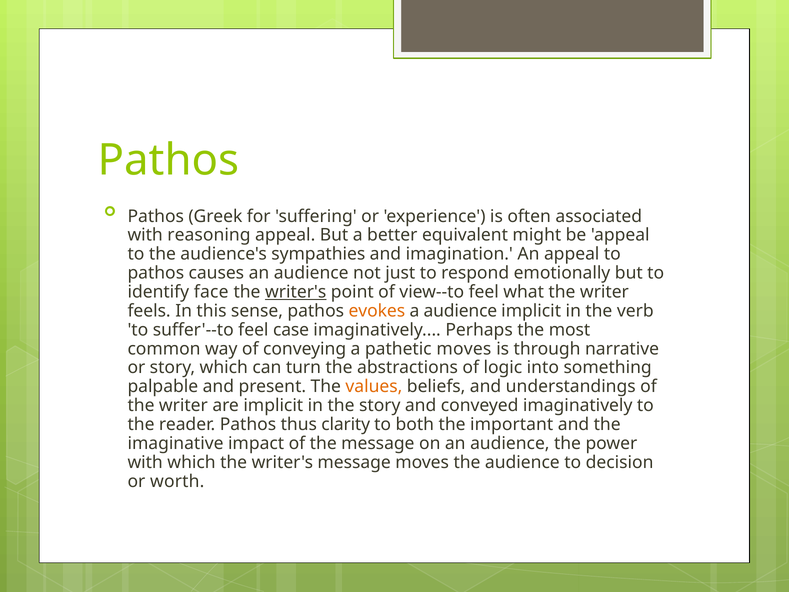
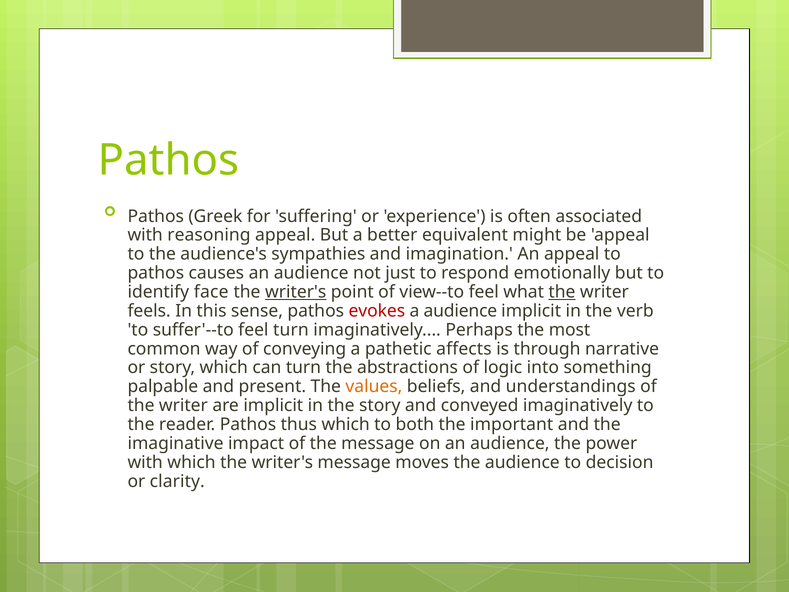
the underline: none -> present (562, 292)
evokes colour: orange -> red (377, 311)
feel case: case -> turn (291, 330)
pathetic moves: moves -> affects (464, 349)
thus clarity: clarity -> which (346, 424)
worth: worth -> clarity (177, 481)
